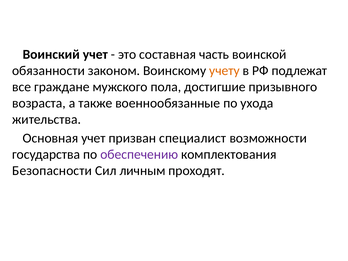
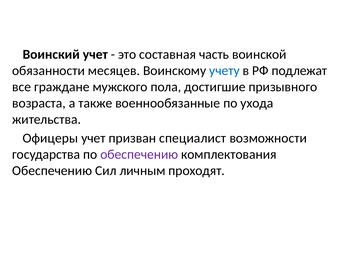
законом: законом -> месяцев (114, 71)
учету colour: orange -> blue (224, 71)
Основная: Основная -> Офицеры (50, 138)
Безопасности: Безопасности -> Обеспечению (52, 171)
